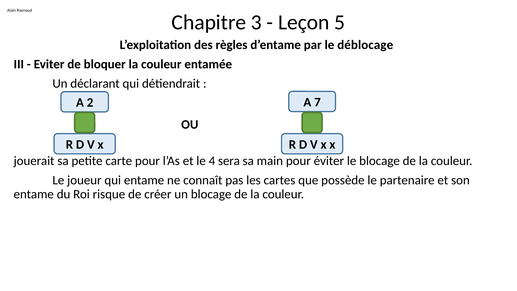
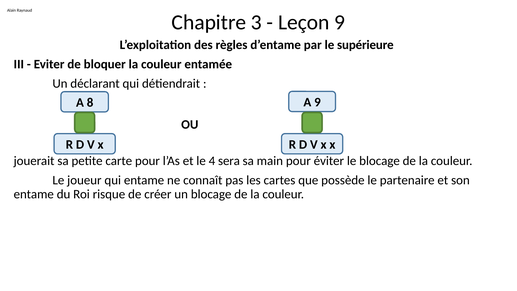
Leçon 5: 5 -> 9 (340, 22)
déblocage: déblocage -> supérieure (365, 45)
A 7: 7 -> 9 (317, 102)
2: 2 -> 8 (90, 103)
